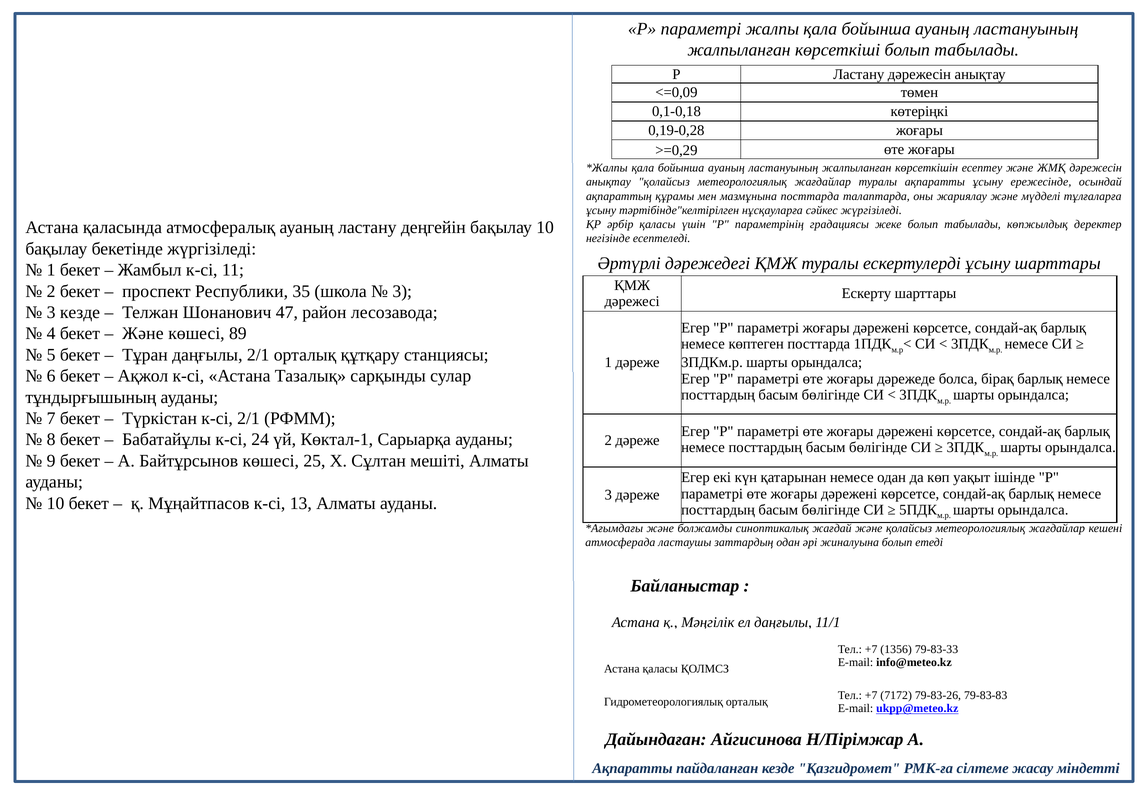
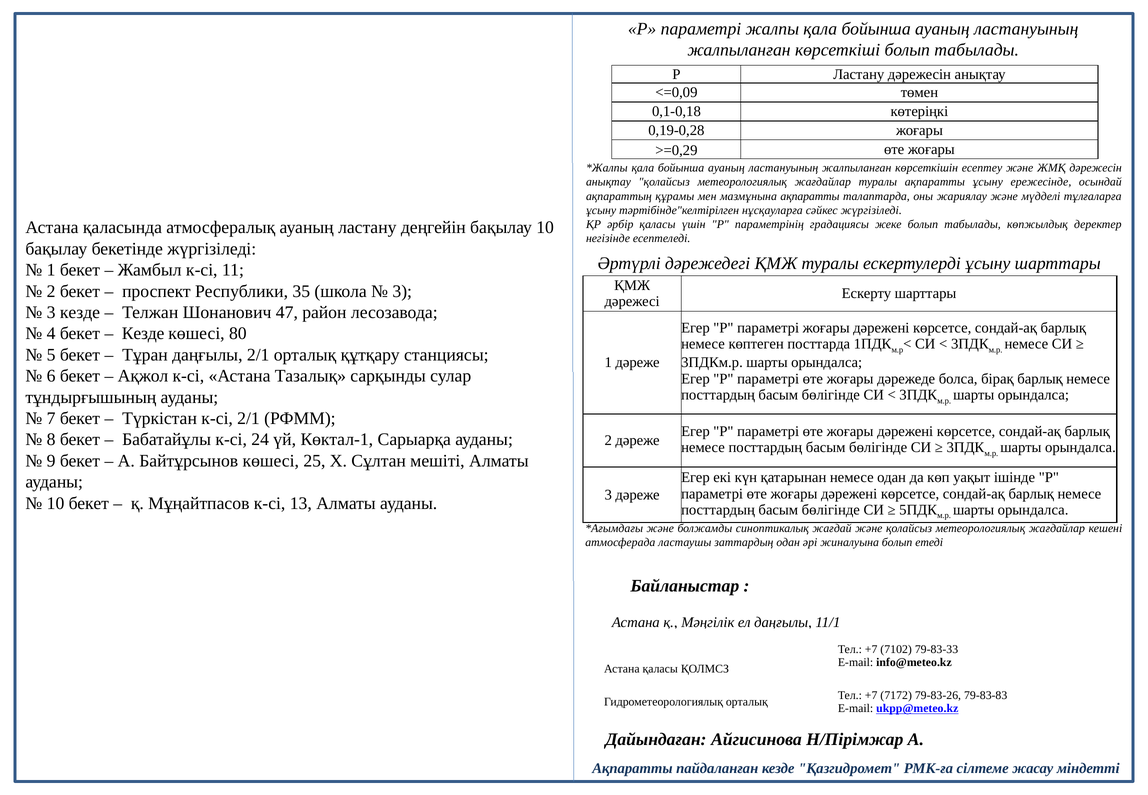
мазмұнына посттарда: посттарда -> ақпаратты (810, 196)
Және: Және -> Кезде (143, 334)
89: 89 -> 80 (238, 334)
1356: 1356 -> 7102 (896, 649)
